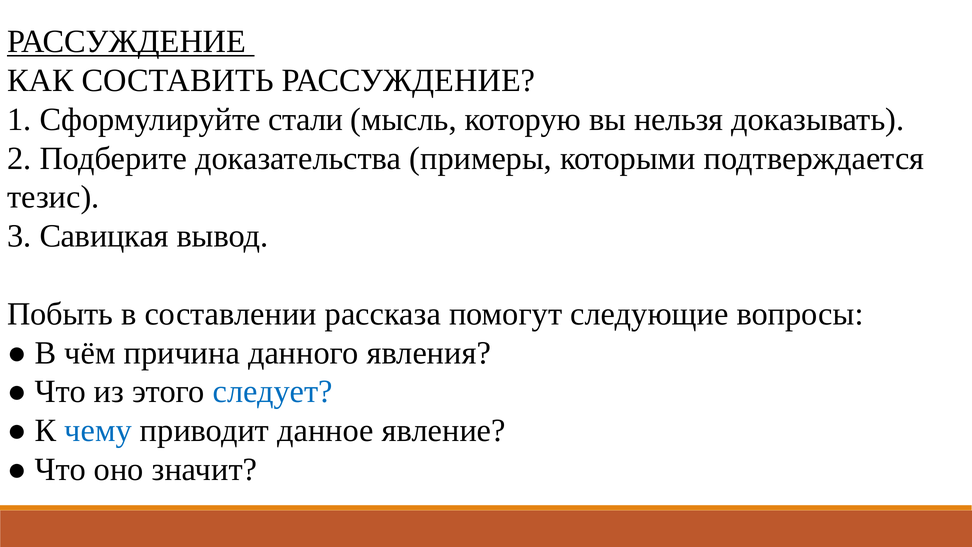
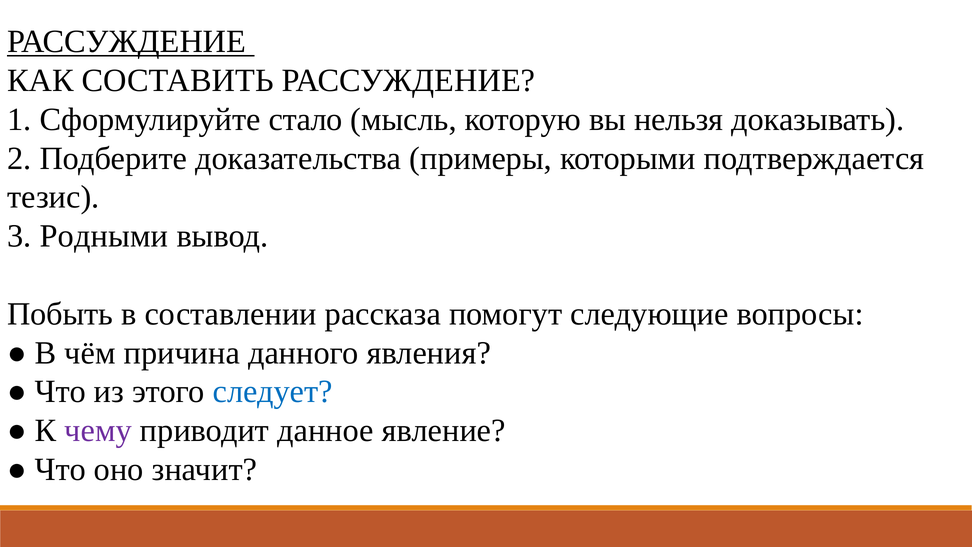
стали: стали -> стало (306, 119)
Савицкая: Савицкая -> Родными (104, 236)
чему colour: blue -> purple (98, 430)
